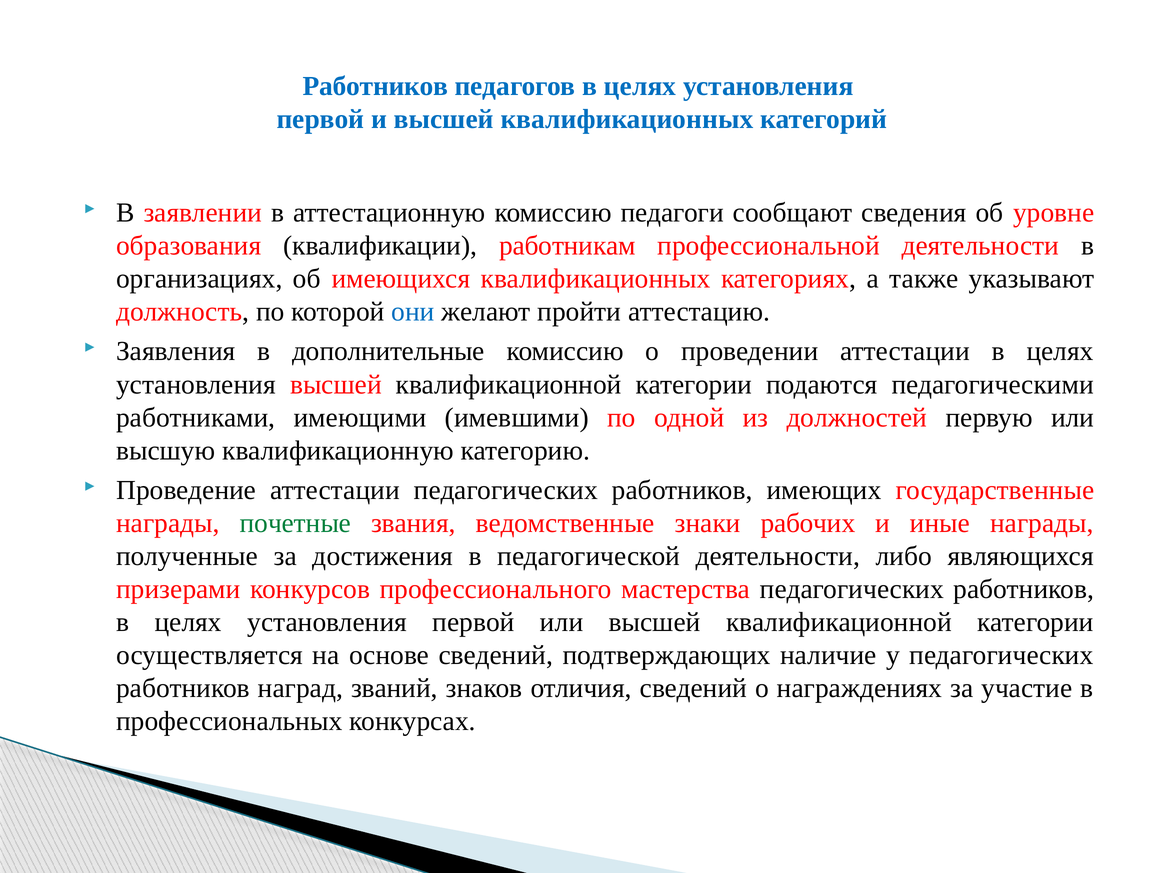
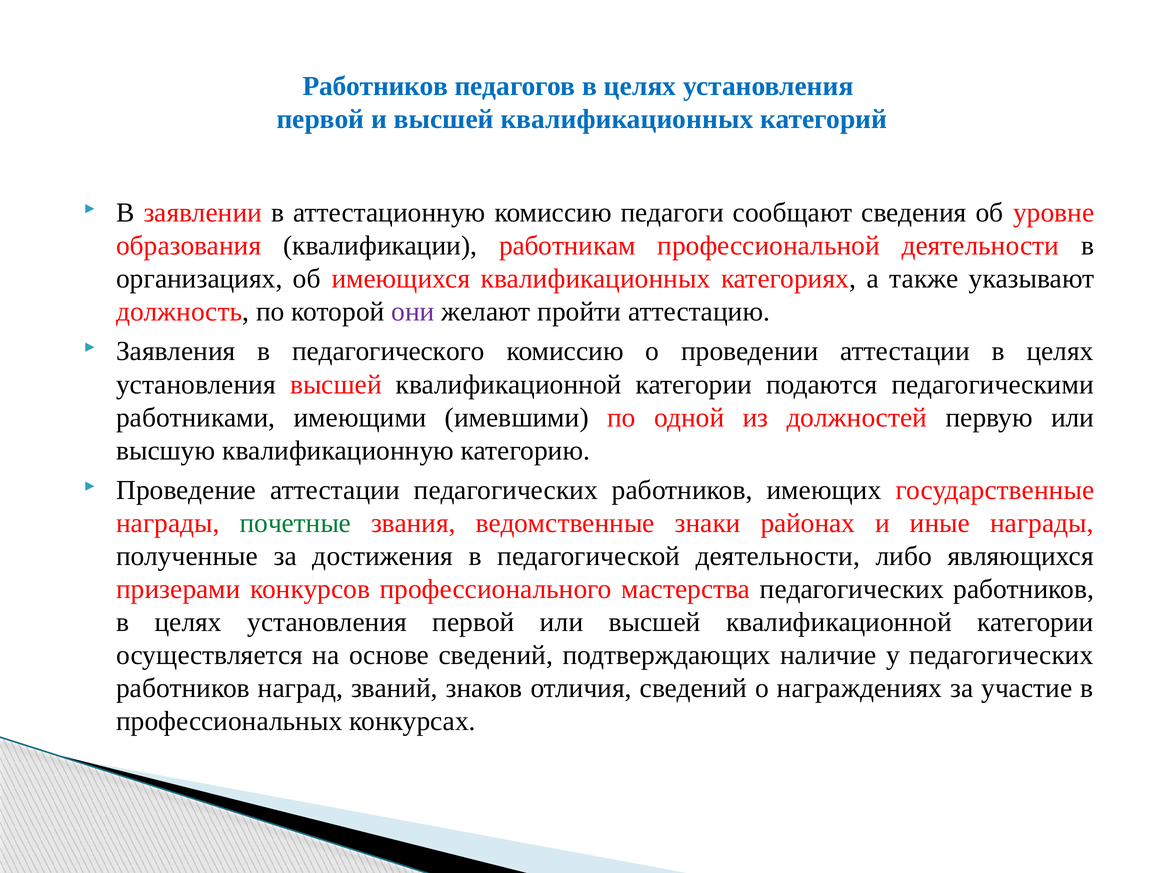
они colour: blue -> purple (413, 312)
дополнительные: дополнительные -> педагогического (388, 351)
рабочих: рабочих -> районах (808, 523)
